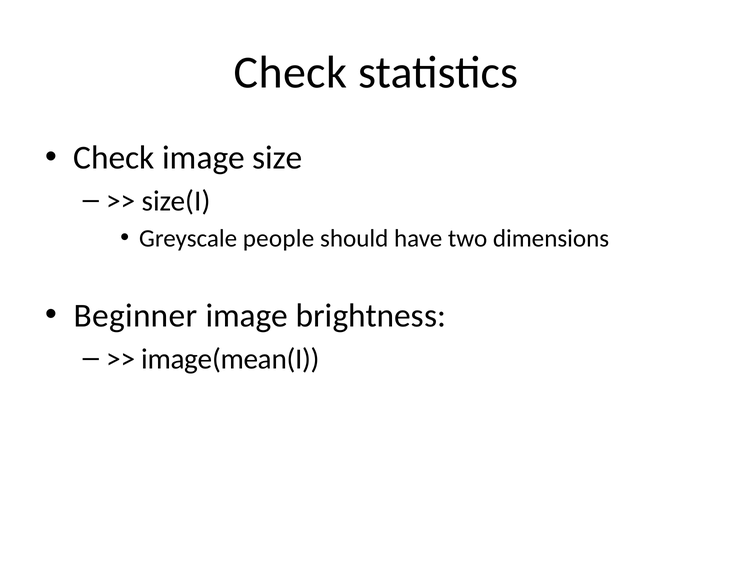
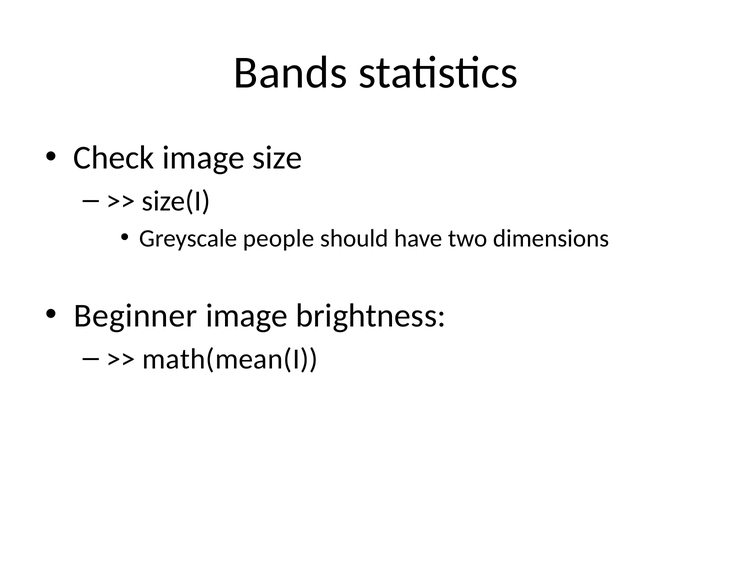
Check: Check -> Bands (291, 73)
image(mean(I: image(mean(I -> math(mean(I (230, 359)
